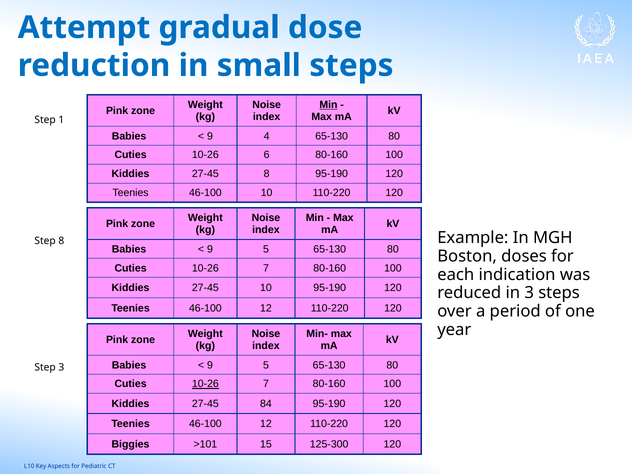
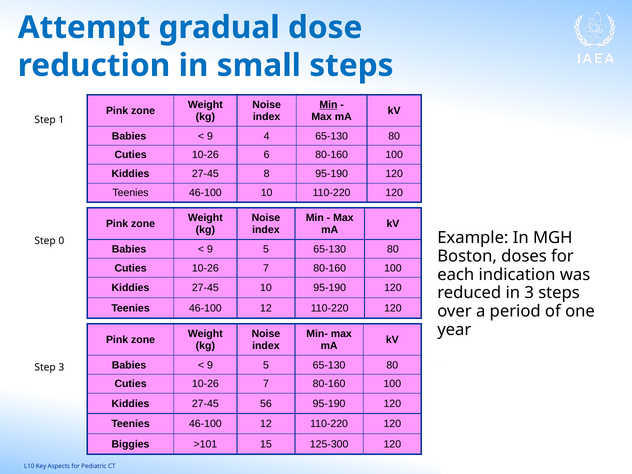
Step 8: 8 -> 0 (61, 241)
10-26 underline: present -> none (205, 384)
84: 84 -> 56 (266, 404)
